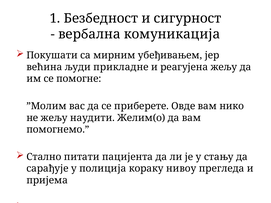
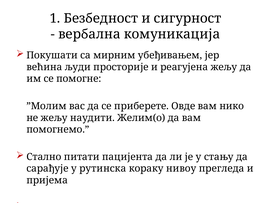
прикладне: прикладне -> просторије (121, 67)
полиција: полиција -> рутинска (103, 169)
